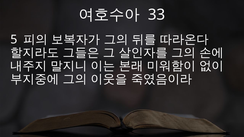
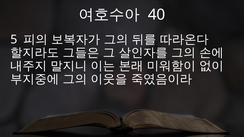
33: 33 -> 40 (157, 15)
